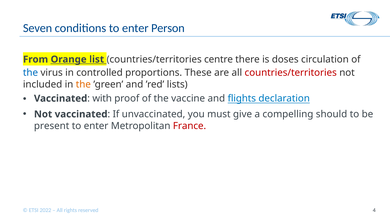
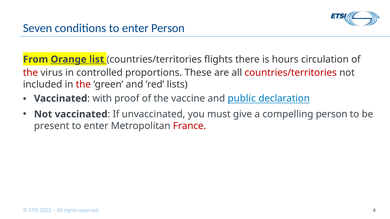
centre: centre -> flights (219, 59)
doses: doses -> hours (285, 59)
the colour: blue -> red (30, 73)
the colour: orange -> red (83, 84)
flights: flights -> public (242, 99)
compelling should: should -> person (332, 114)
